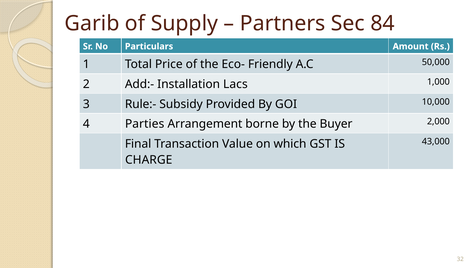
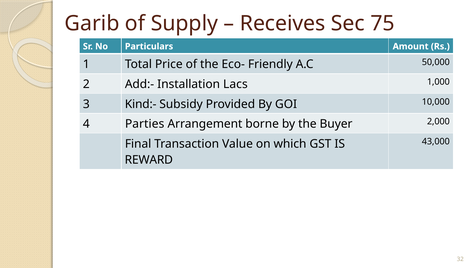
Partners: Partners -> Receives (283, 23)
84: 84 -> 75 (383, 23)
Rule:-: Rule:- -> Kind:- (141, 104)
CHARGE: CHARGE -> REWARD (149, 160)
